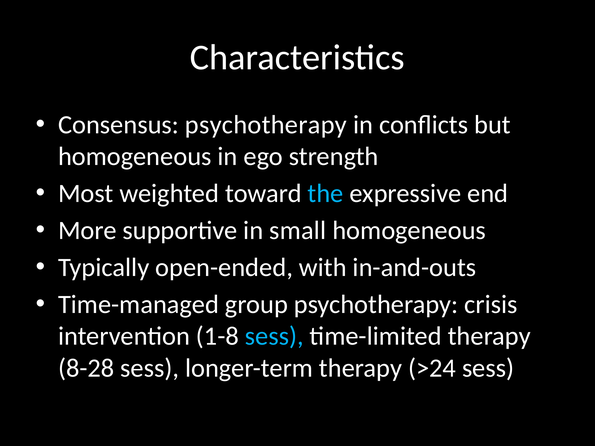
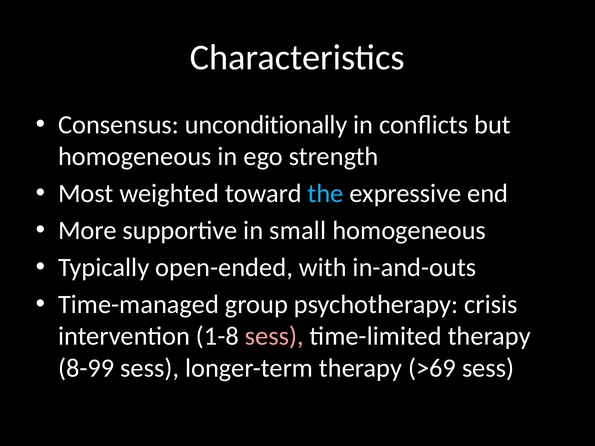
Consensus psychotherapy: psychotherapy -> unconditionally (266, 125)
sess colour: light blue -> pink (274, 336)
8-28: 8-28 -> 8-99 (86, 368)
>24: >24 -> >69 (432, 368)
